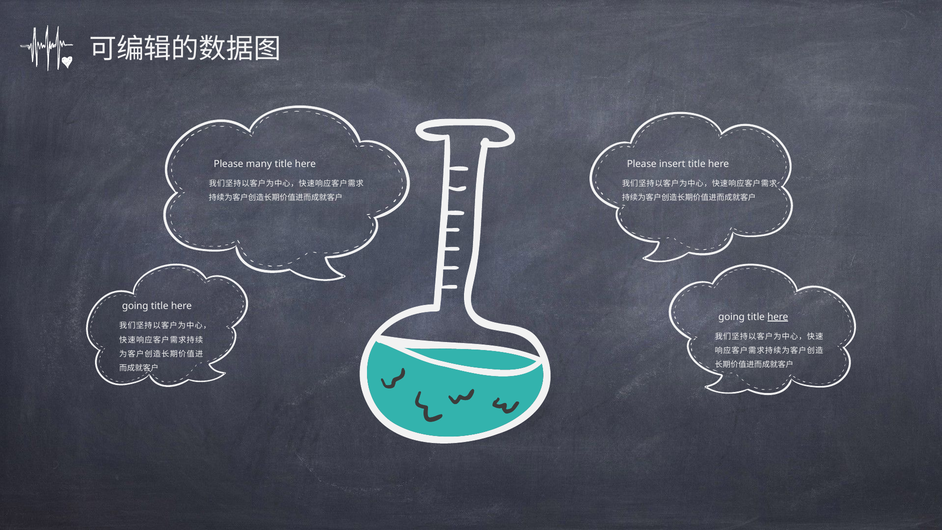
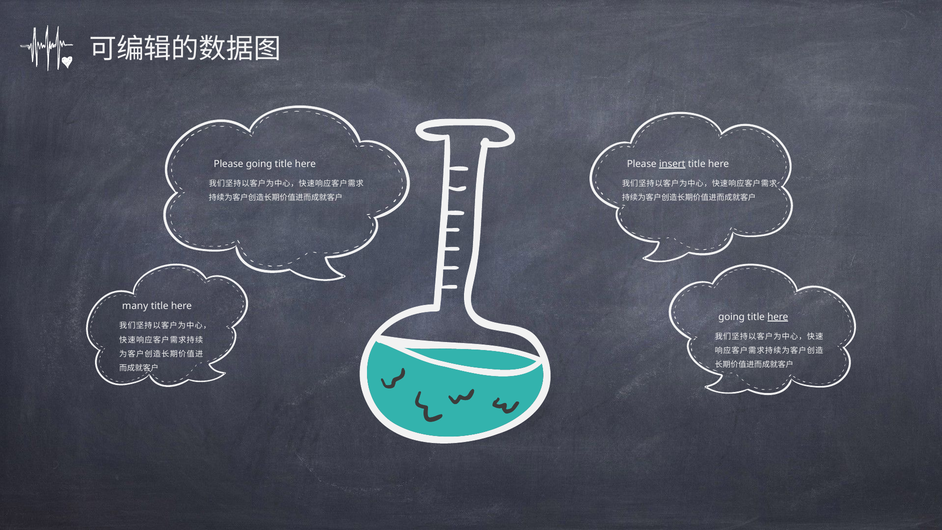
Please many: many -> going (259, 164)
insert underline: none -> present (672, 164)
going: going -> many (135, 306)
